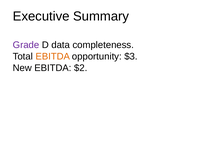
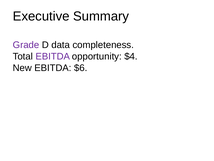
EBITDA colour: orange -> purple (53, 56)
$3: $3 -> $4 (131, 56)
$2: $2 -> $6 (81, 68)
